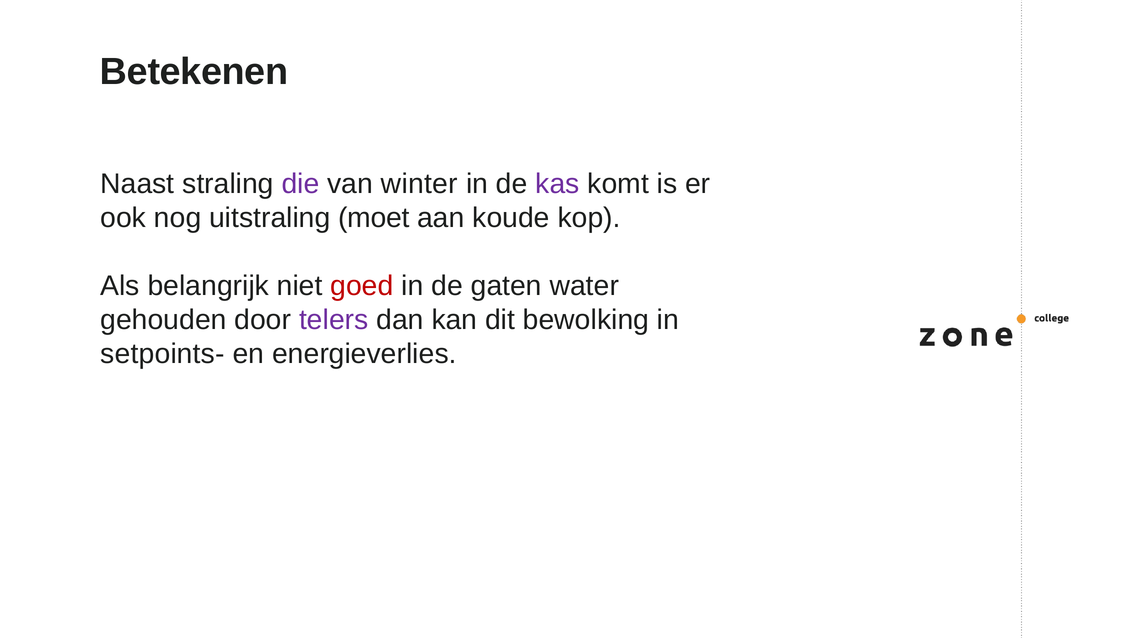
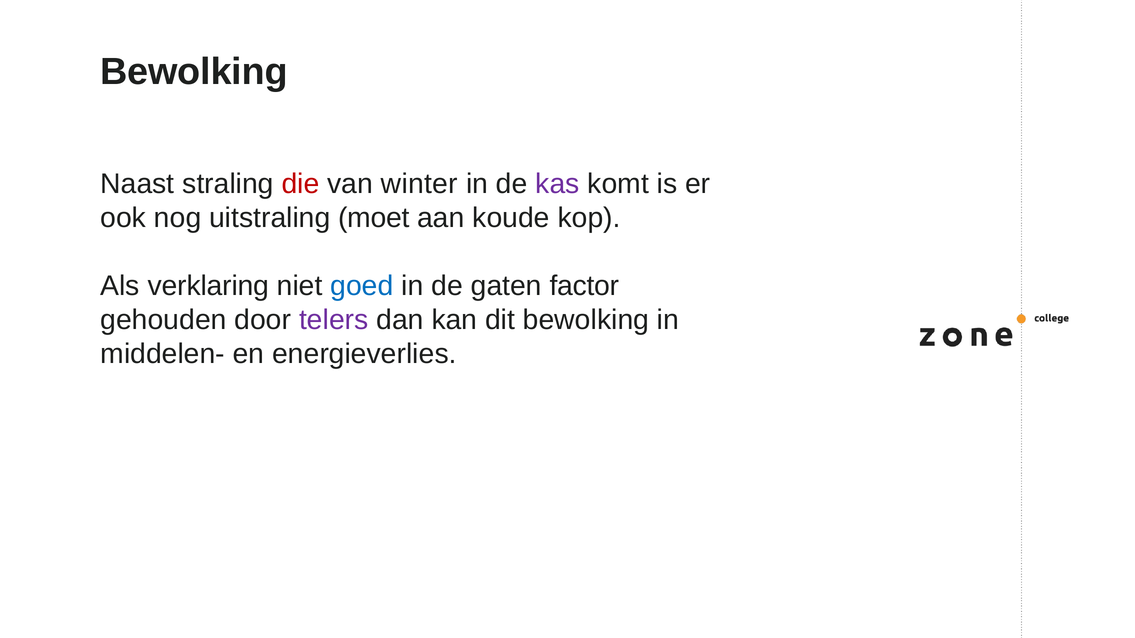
Betekenen: Betekenen -> Bewolking (194, 72)
die colour: purple -> red (300, 184)
belangrijk: belangrijk -> verklaring (208, 286)
goed colour: red -> blue (362, 286)
water: water -> factor (584, 286)
setpoints-: setpoints- -> middelen- (163, 354)
